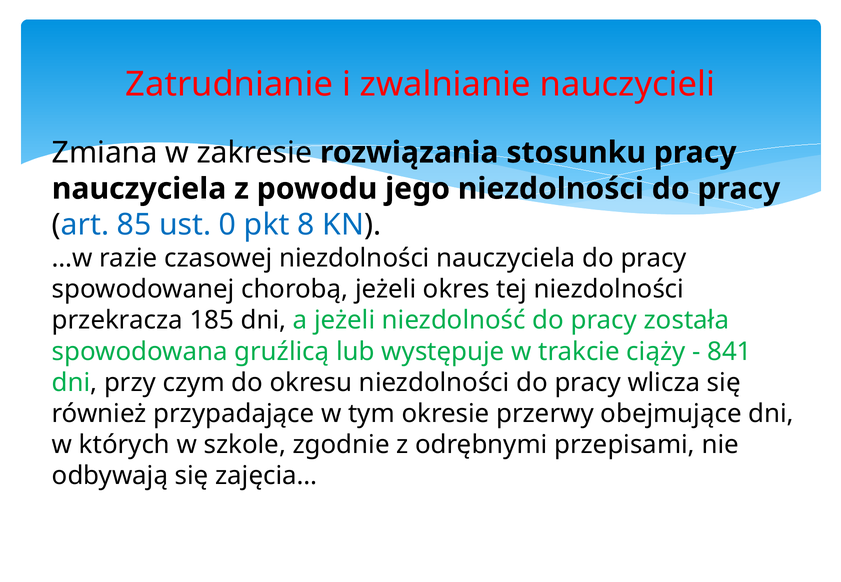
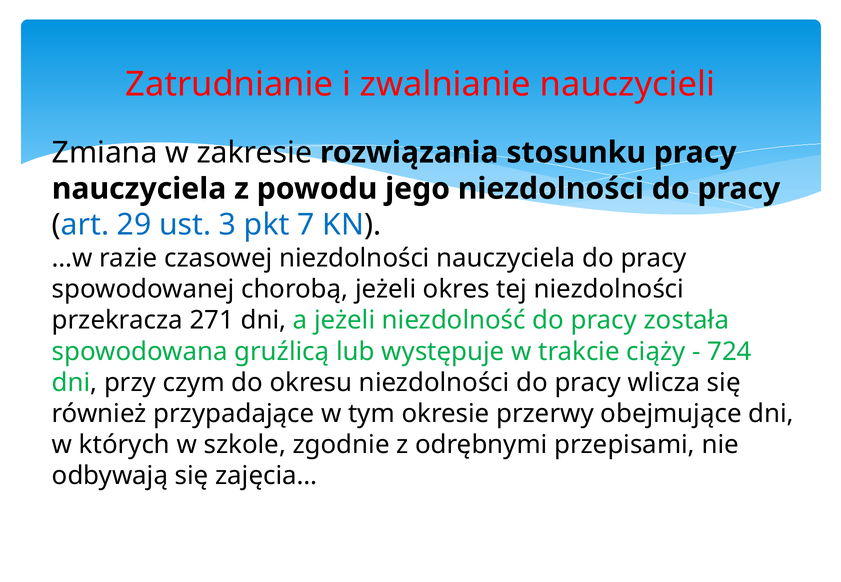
85: 85 -> 29 (134, 225)
0: 0 -> 3 (228, 225)
8: 8 -> 7 (306, 225)
185: 185 -> 271 (212, 321)
841: 841 -> 724 (729, 352)
